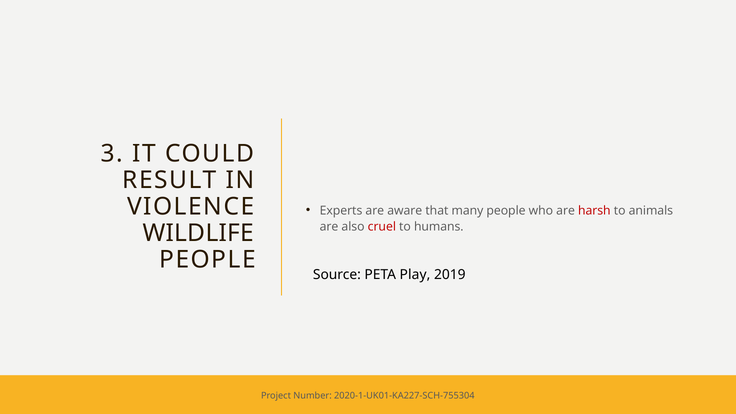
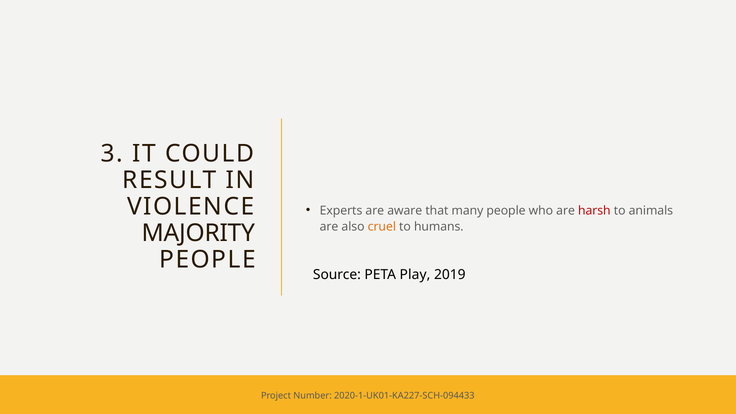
cruel colour: red -> orange (382, 227)
WILDLIFE: WILDLIFE -> MAJORITY (198, 233)
2020-1-UK01-KA227-SCH-755304: 2020-1-UK01-KA227-SCH-755304 -> 2020-1-UK01-KA227-SCH-094433 (404, 396)
